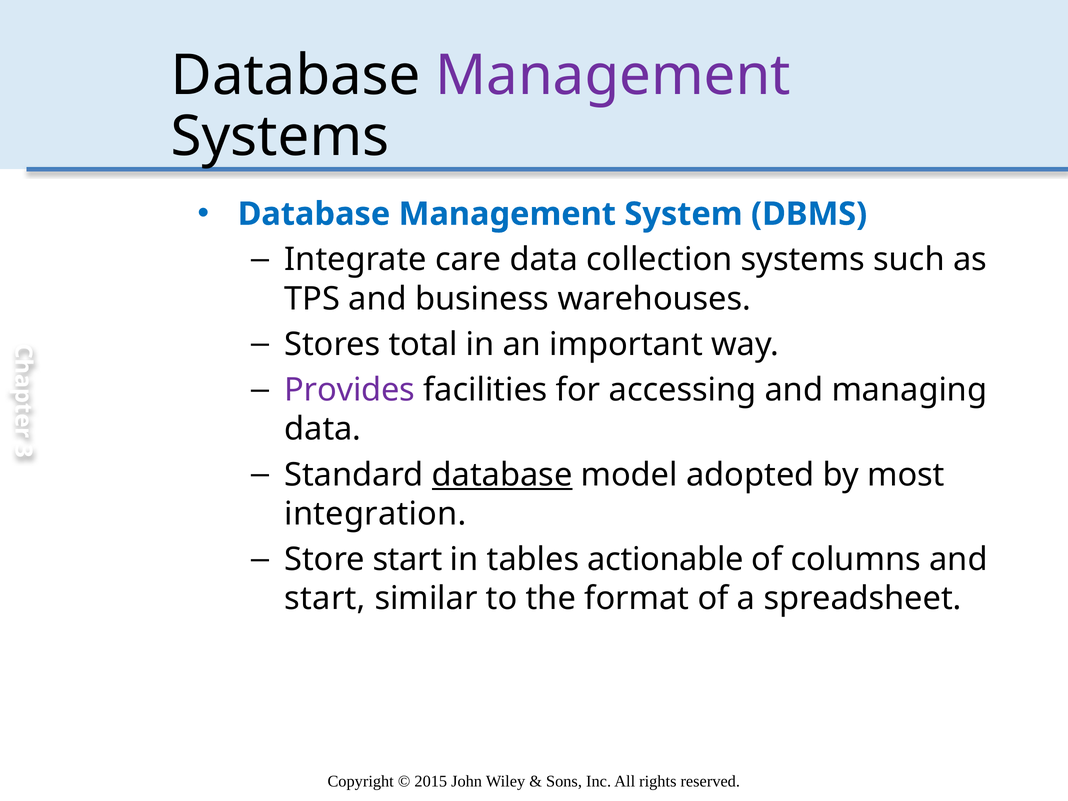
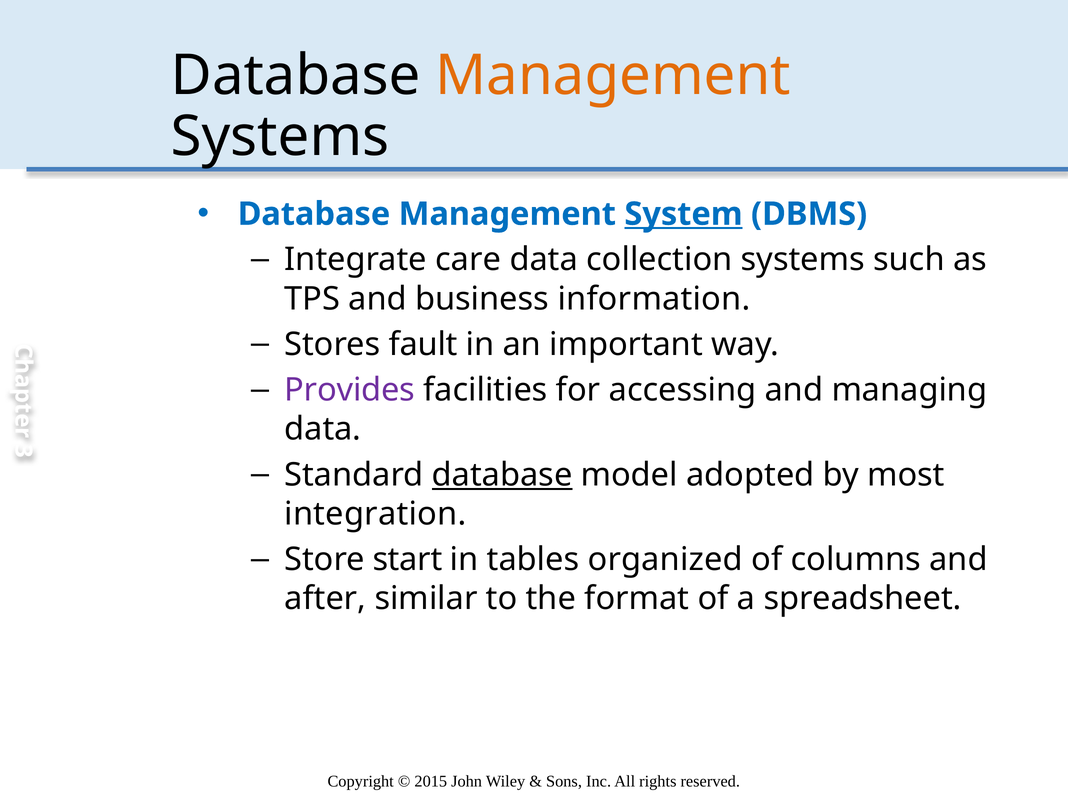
Management colour: purple -> orange (613, 76)
System underline: none -> present (683, 214)
warehouses: warehouses -> information (654, 299)
total: total -> fault (423, 344)
actionable: actionable -> organized (665, 559)
start: start -> after (325, 599)
